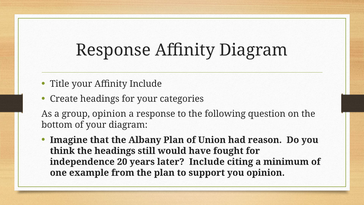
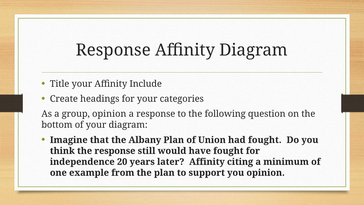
had reason: reason -> fought (265, 140)
the headings: headings -> response (115, 151)
later Include: Include -> Affinity (207, 162)
